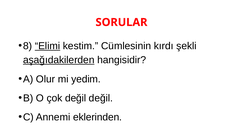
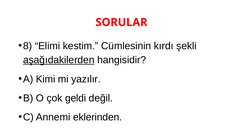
Elimi underline: present -> none (47, 46)
Olur: Olur -> Kimi (46, 79)
yedim: yedim -> yazılır (86, 79)
çok değil: değil -> geldi (76, 98)
